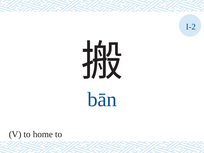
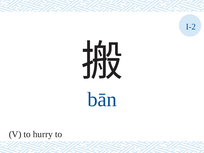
home: home -> hurry (43, 134)
